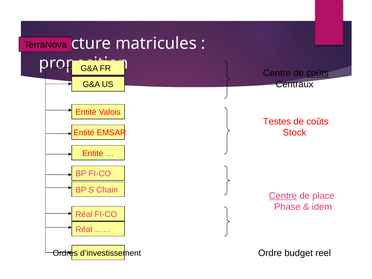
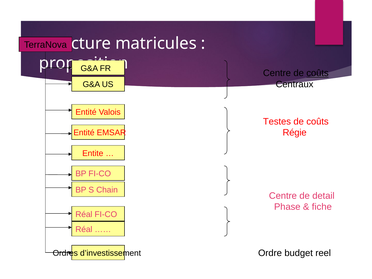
Stock: Stock -> Régie (295, 133)
Centre underline: present -> none (283, 196)
place: place -> detail (323, 196)
idem: idem -> fiche (322, 207)
